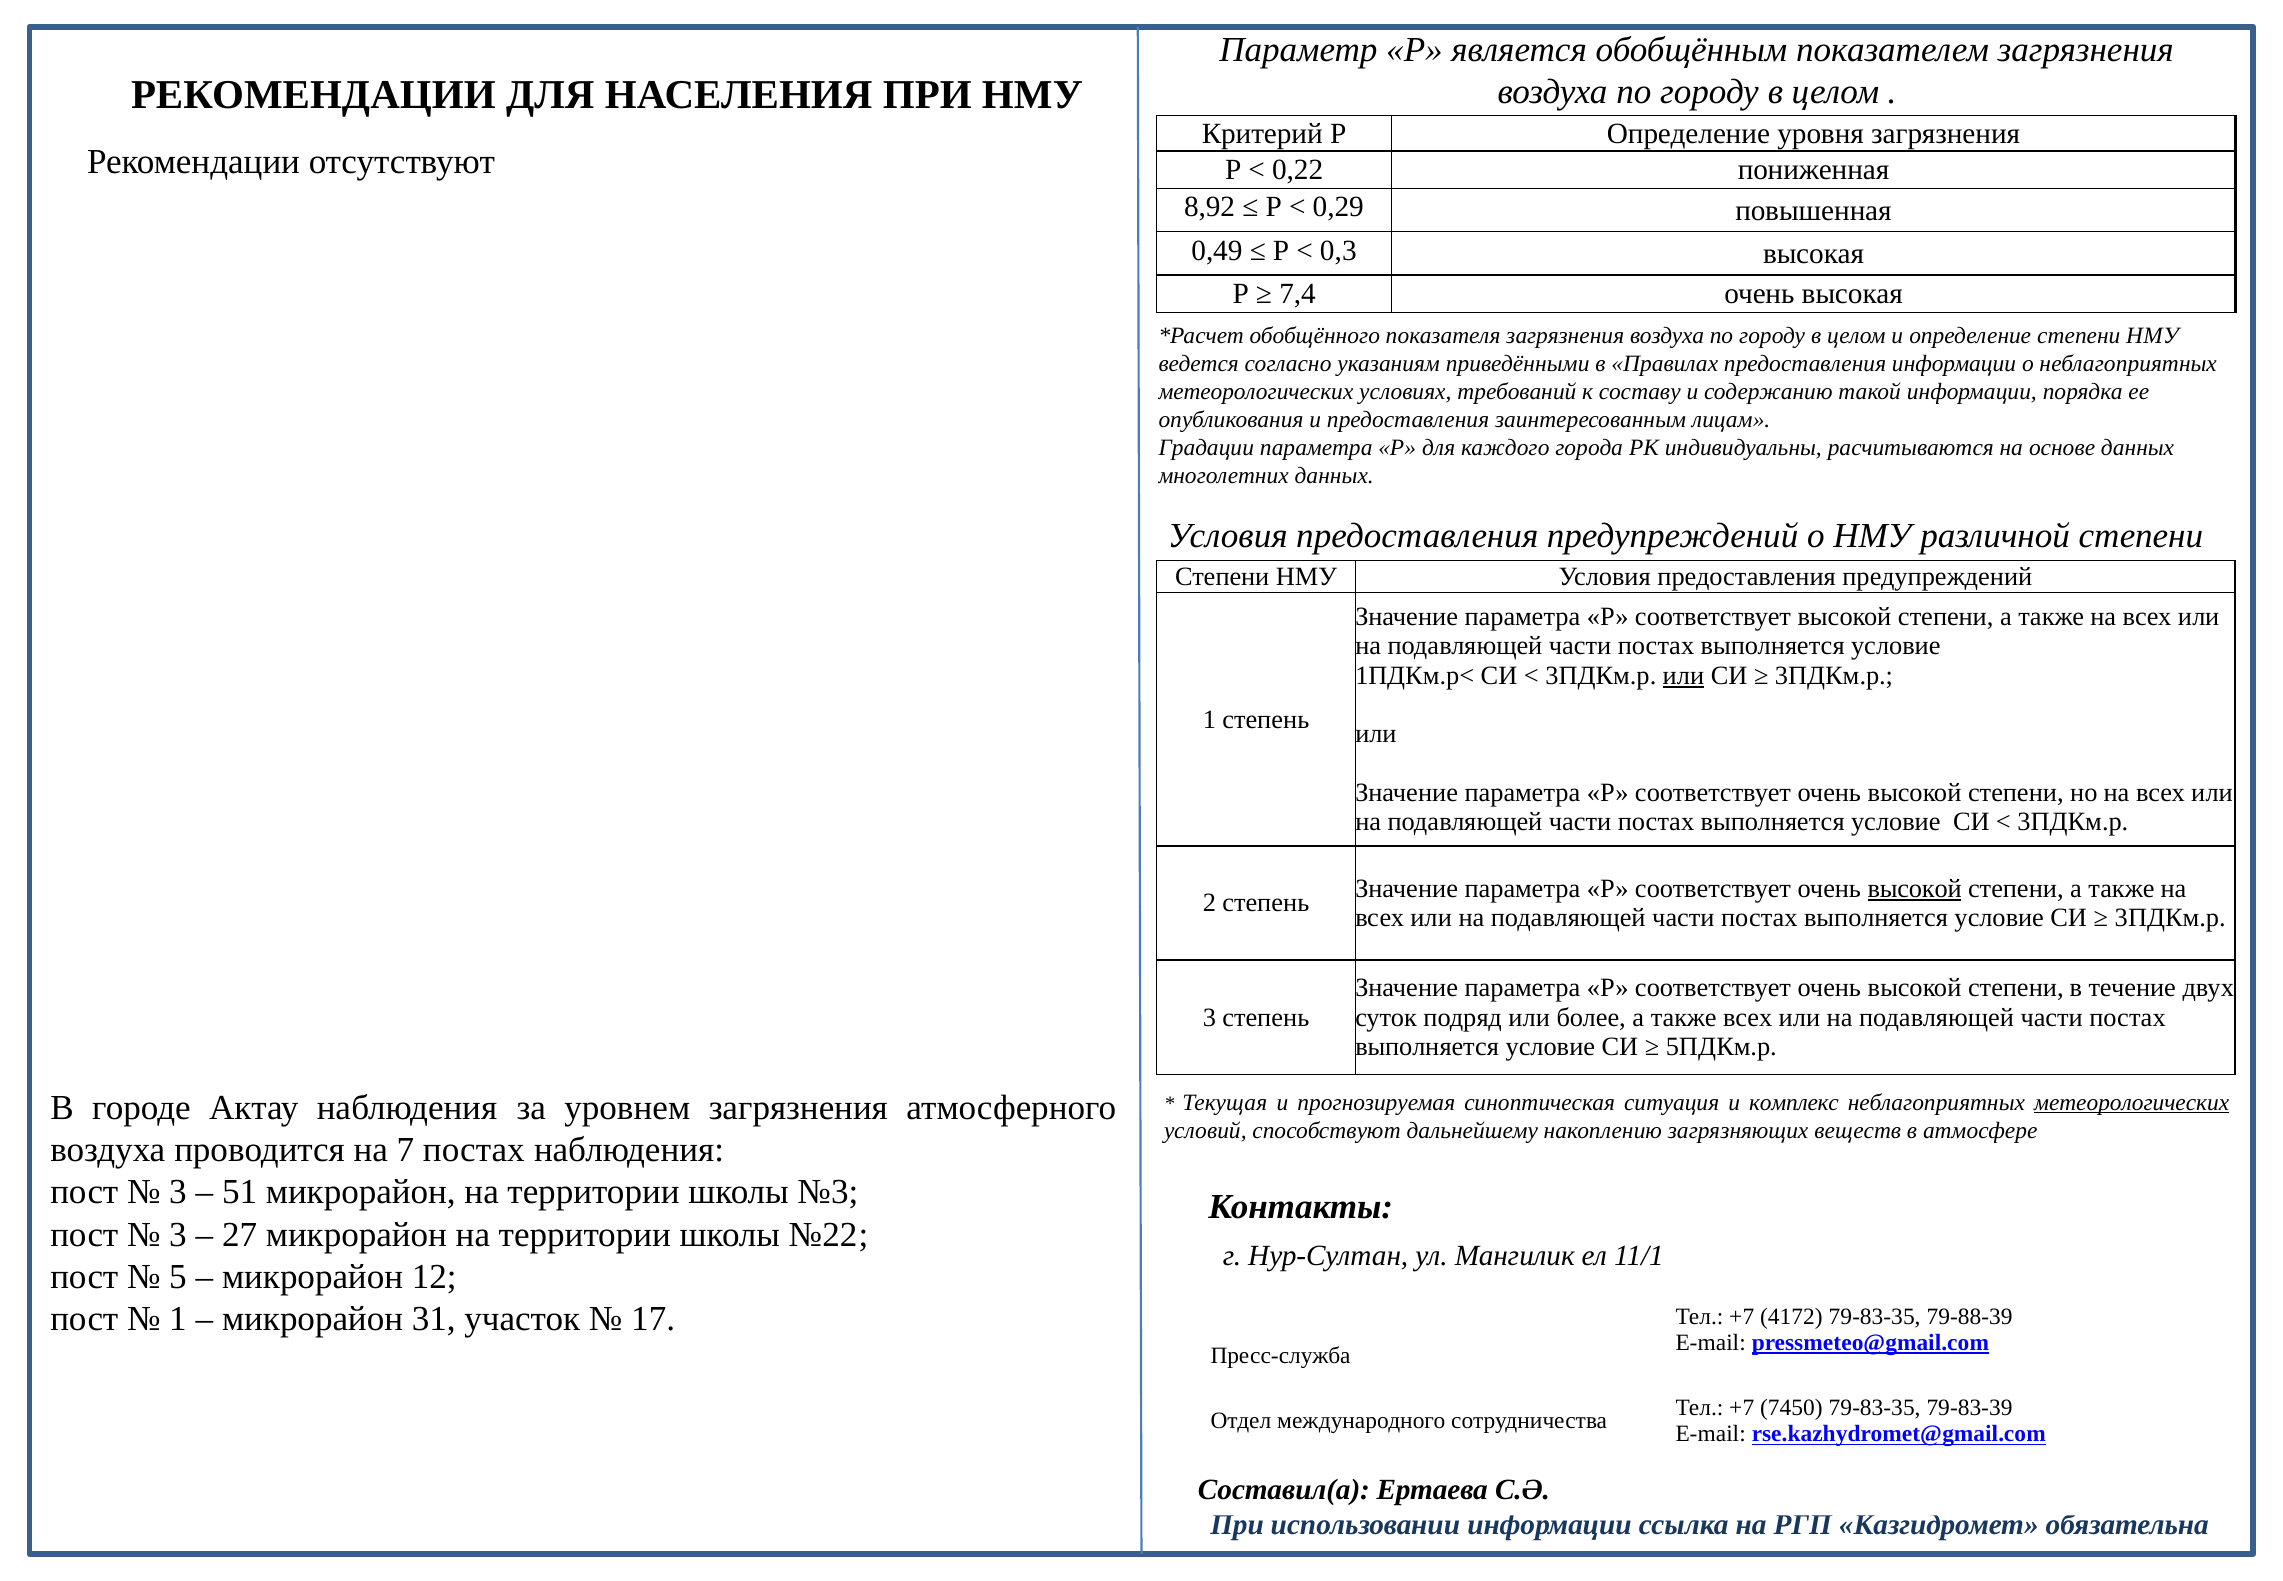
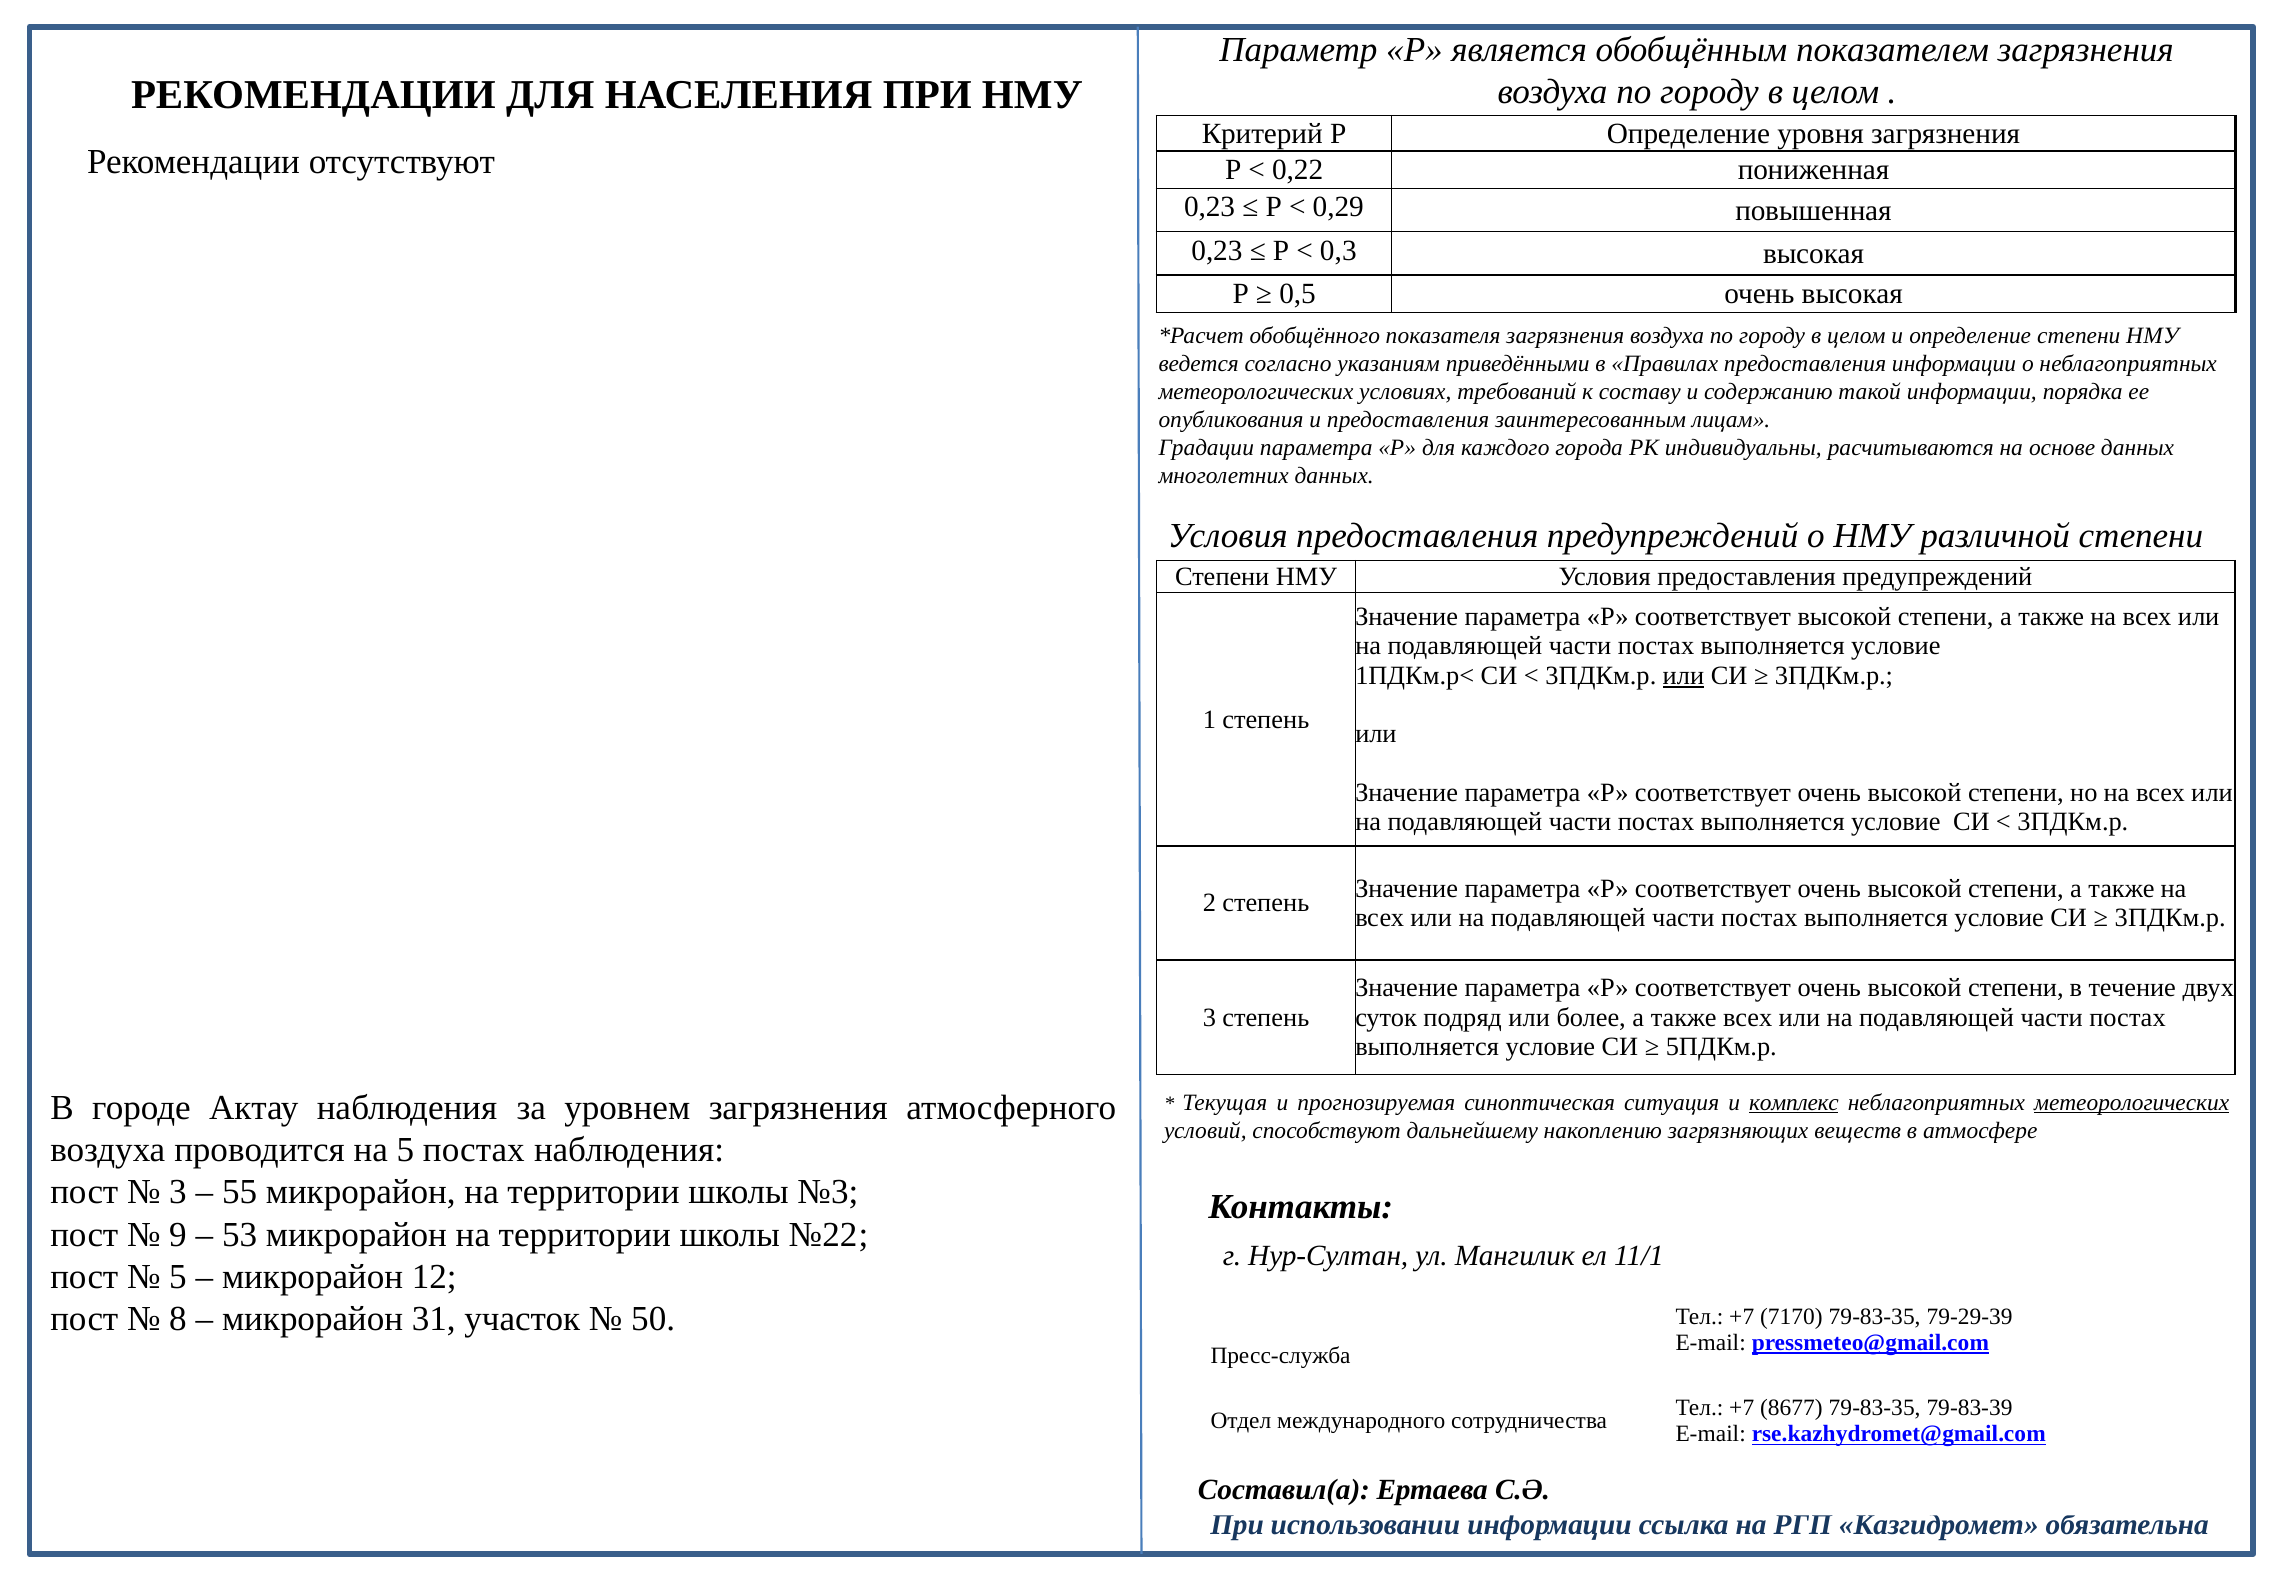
8,92: 8,92 -> 0,23 (1210, 207)
0,49: 0,49 -> 0,23 (1217, 250)
7,4: 7,4 -> 0,5 (1298, 293)
высокой underline: present -> none (1915, 888)
комплекс underline: none -> present (1794, 1102)
на 7: 7 -> 5 (405, 1150)
51: 51 -> 55 (240, 1192)
3: 3 -> 9 (178, 1234)
27: 27 -> 53 (240, 1234)
1: 1 -> 8 (178, 1318)
17: 17 -> 50 (653, 1318)
4172: 4172 -> 7170 (1791, 1316)
79-88-39: 79-88-39 -> 79-29-39 (1970, 1316)
7450: 7450 -> 8677 (1791, 1408)
